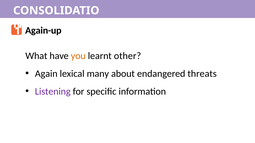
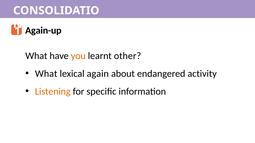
Again: Again -> What (46, 74)
many: many -> again (98, 74)
threats: threats -> activity (202, 74)
Listening colour: purple -> orange (53, 92)
